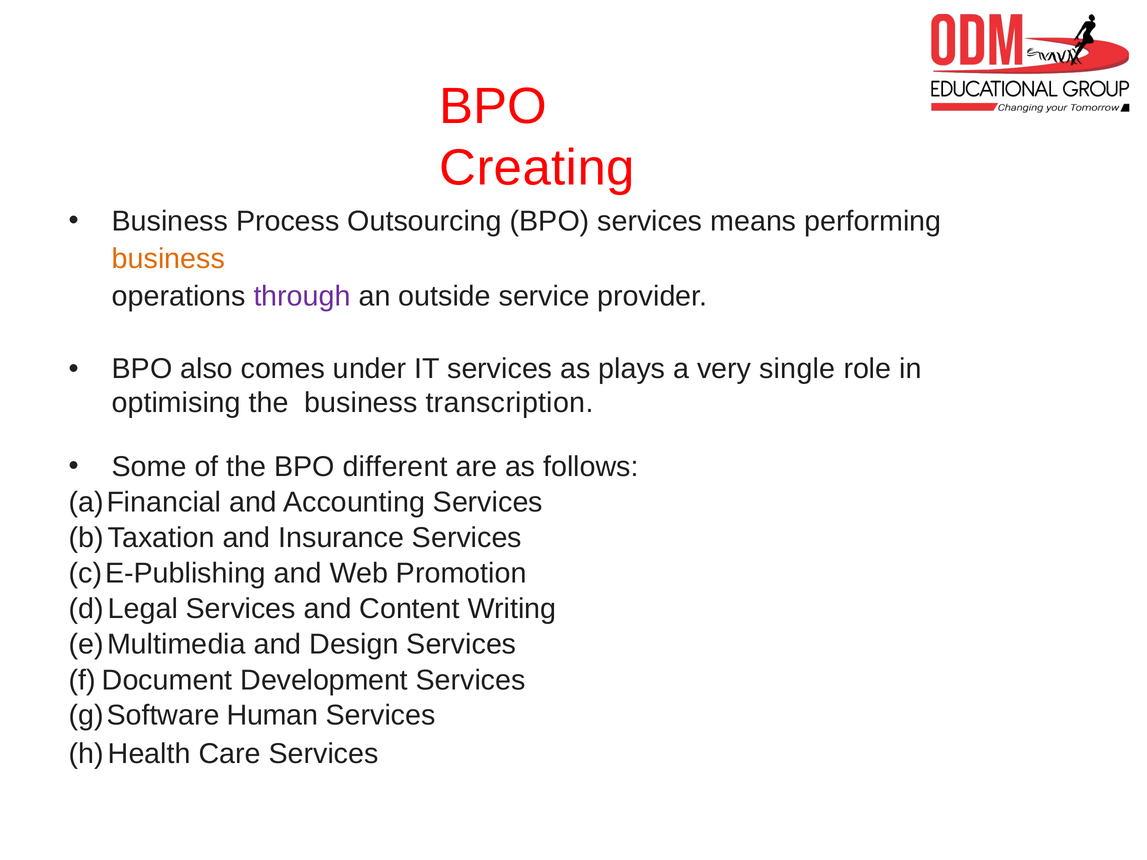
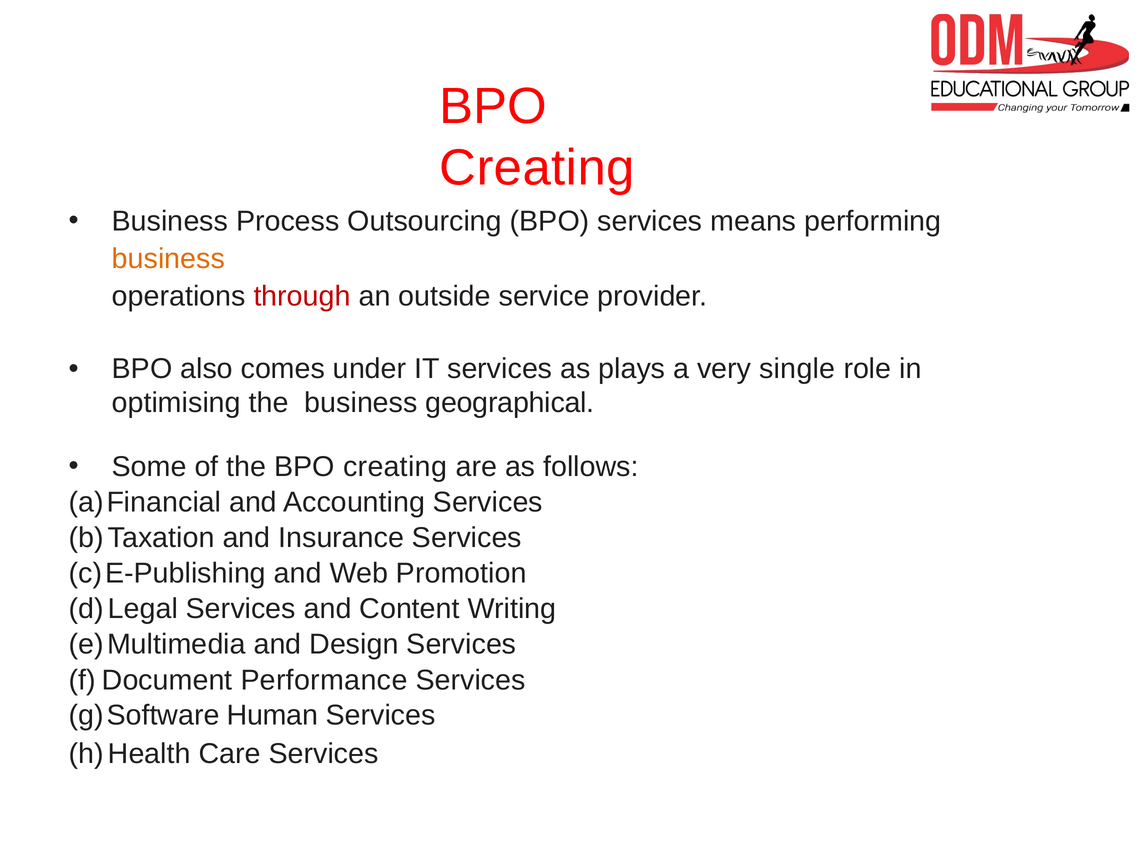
through colour: purple -> red (302, 296)
transcription: transcription -> geographical (510, 403)
the BPO different: different -> creating (395, 467)
Development: Development -> Performance (324, 680)
